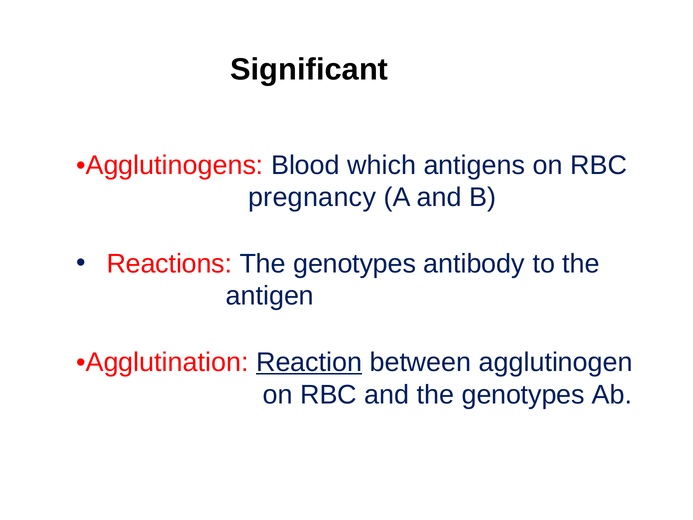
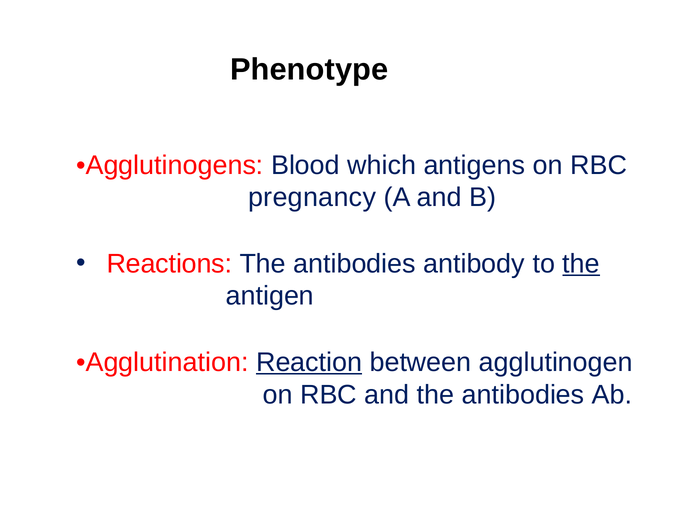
Significant: Significant -> Phenotype (309, 70)
genotypes: genotypes -> antibodies (355, 264)
the underline: none -> present (581, 264)
and the genotypes: genotypes -> antibodies (523, 394)
